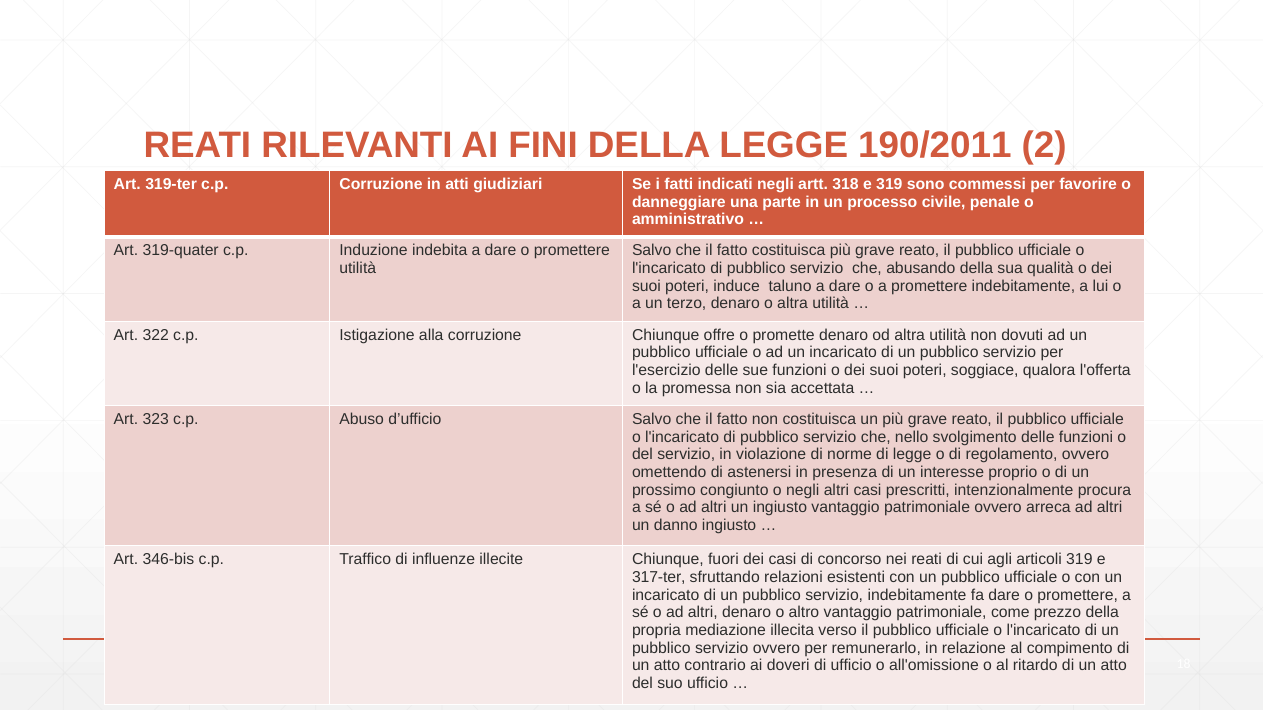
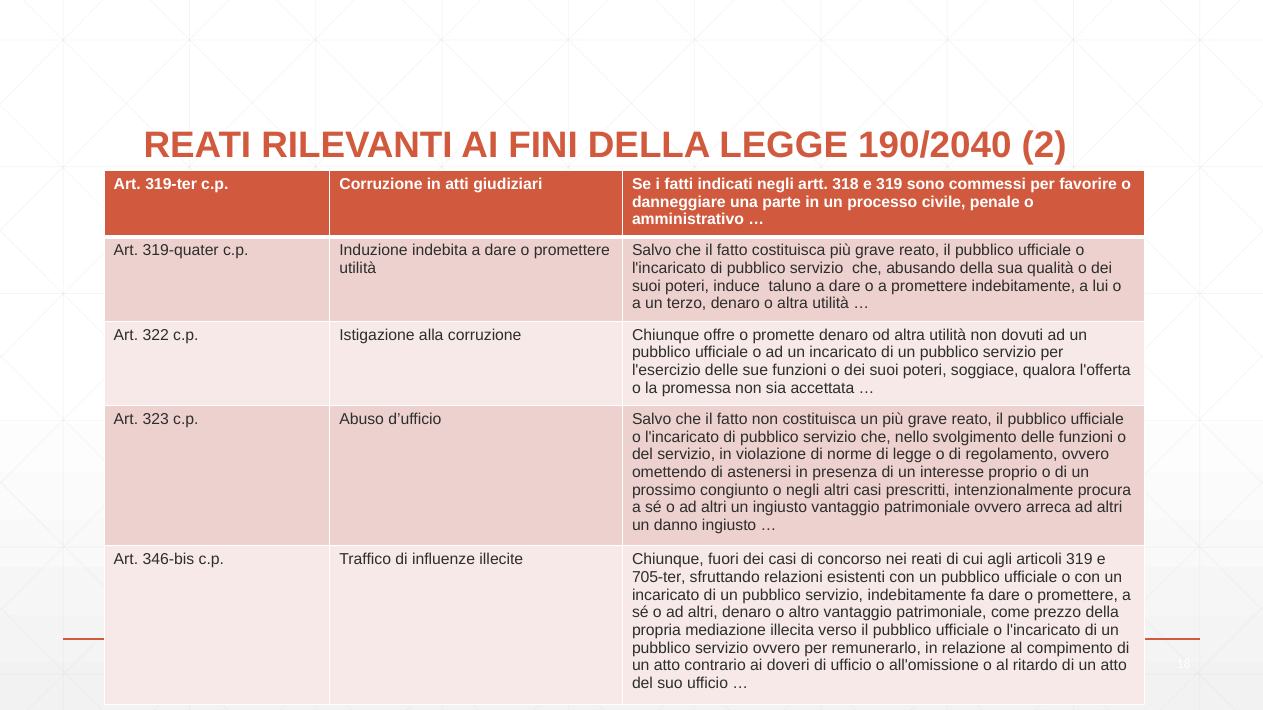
190/2011: 190/2011 -> 190/2040 (935, 146)
317-ter: 317-ter -> 705-ter (659, 578)
